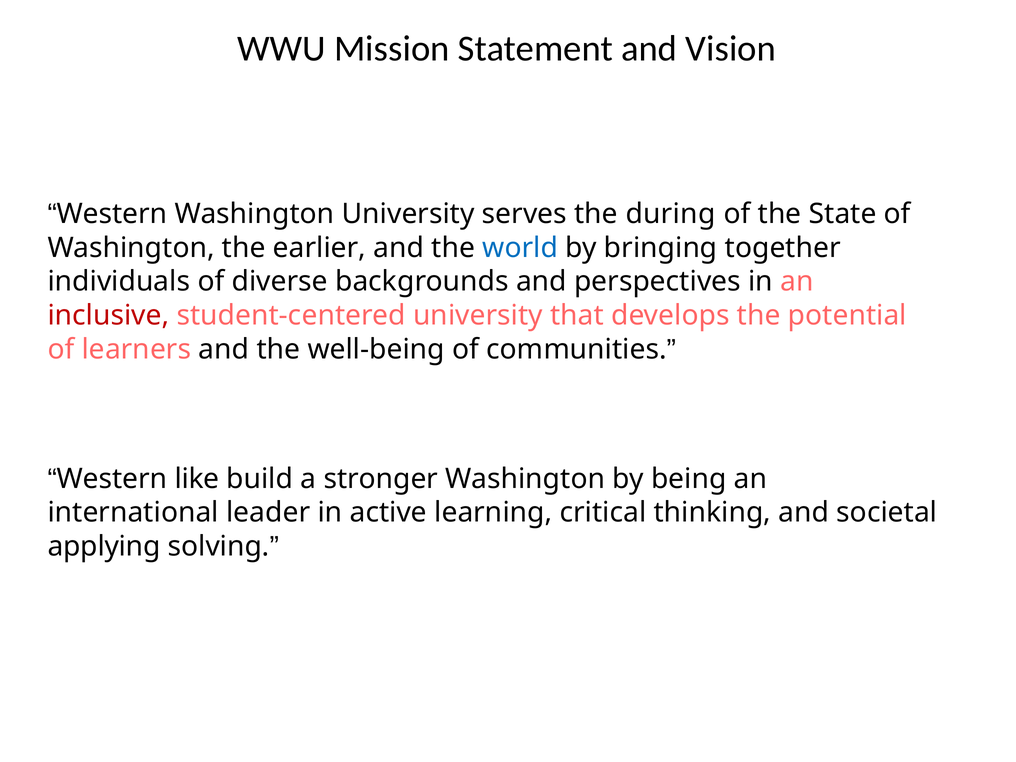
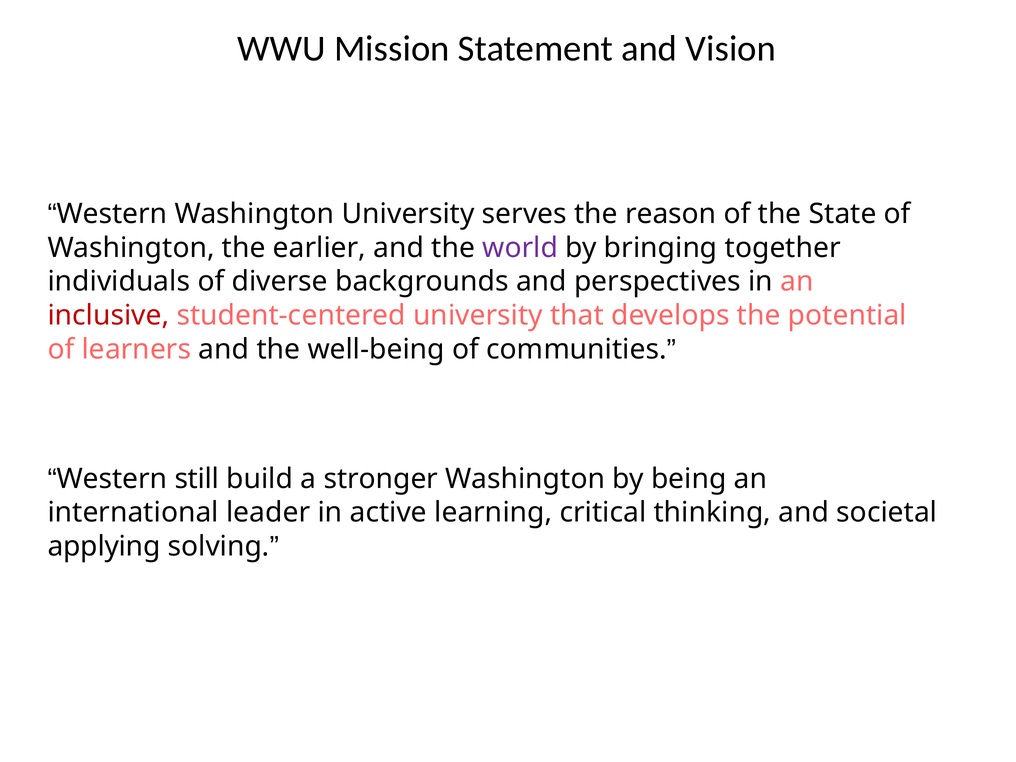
during: during -> reason (671, 214)
world colour: blue -> purple (520, 248)
like: like -> still (197, 479)
